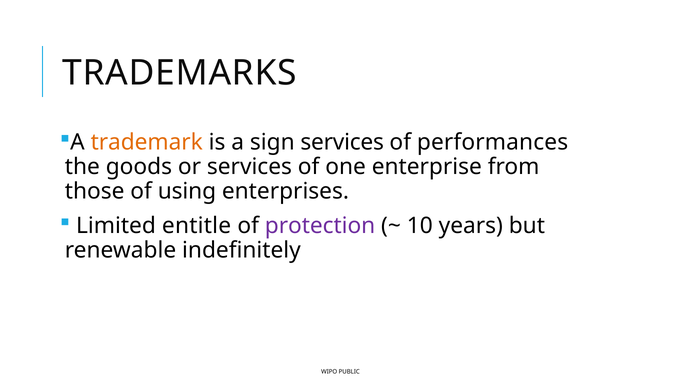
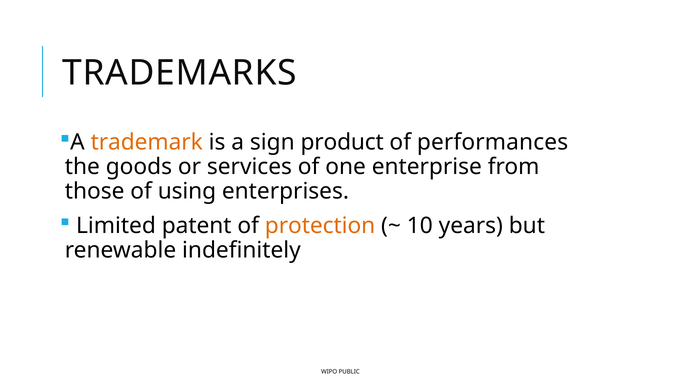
sign services: services -> product (342, 142)
entitle: entitle -> patent (197, 226)
protection colour: purple -> orange (320, 226)
